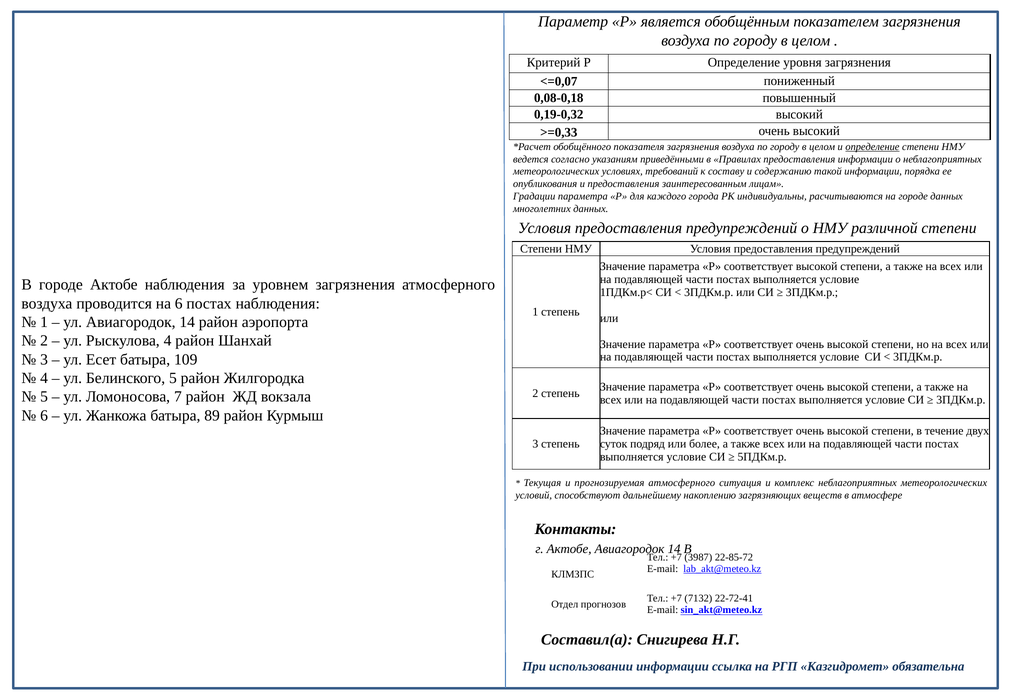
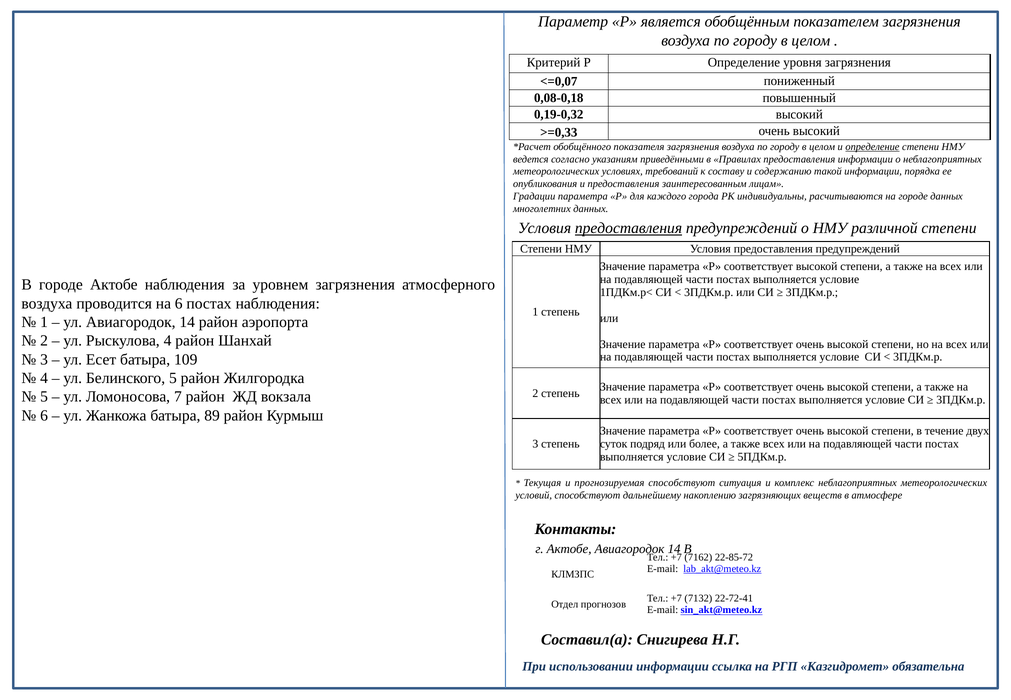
предоставления underline: none -> present (629, 228)
прогнозируемая атмосферного: атмосферного -> способствуют (682, 483)
3987: 3987 -> 7162 (698, 557)
